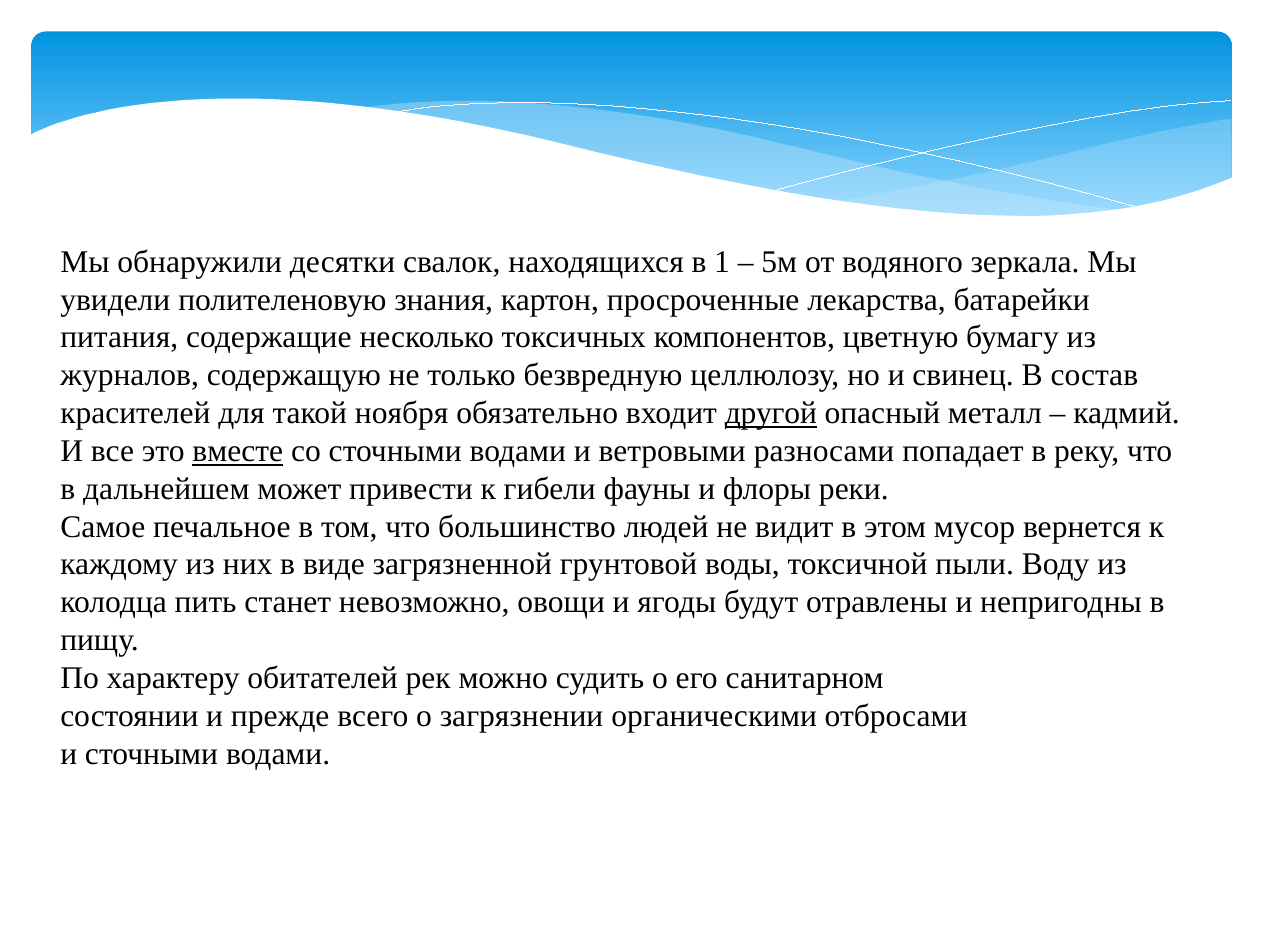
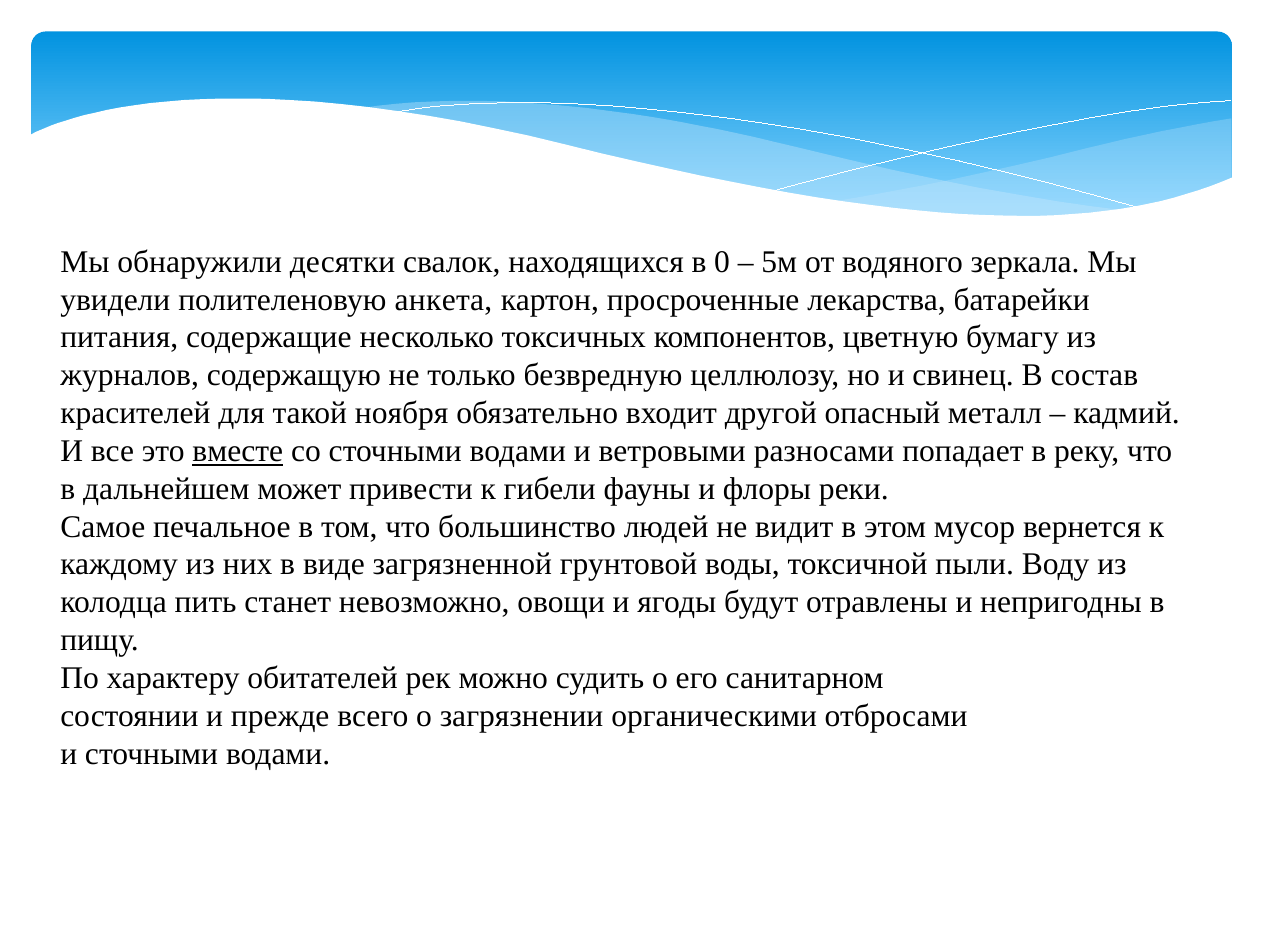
1: 1 -> 0 (722, 262)
знания: знания -> анкета (444, 300)
другой underline: present -> none (771, 413)
